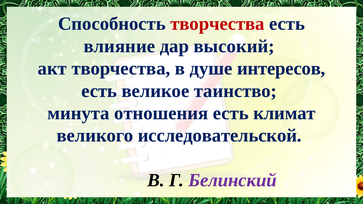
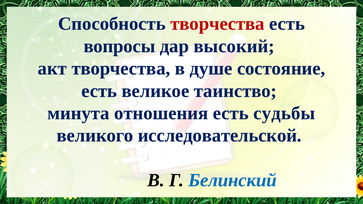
влияние: влияние -> вопросы (119, 46)
интересов: интересов -> состояние (281, 69)
климат: климат -> судьбы (284, 113)
Белинский colour: purple -> blue (233, 180)
